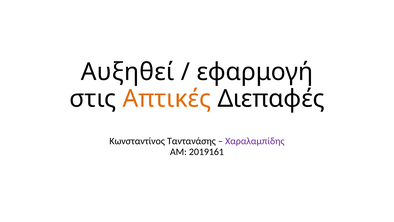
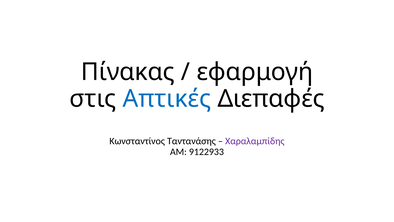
Αυξηθεί: Αυξηθεί -> Πίνακας (128, 72)
Απτικές colour: orange -> blue (167, 98)
2019161: 2019161 -> 9122933 (206, 151)
